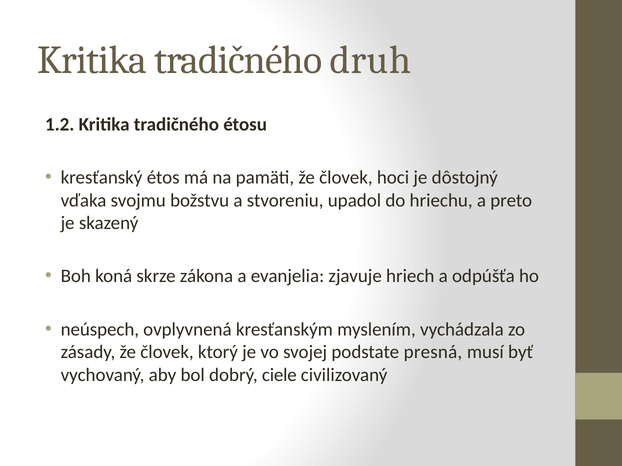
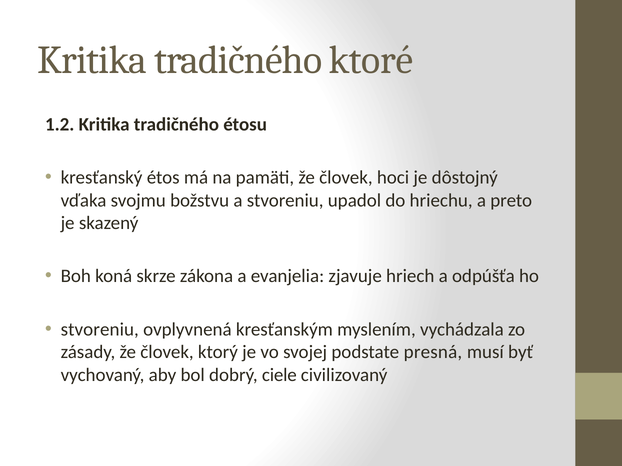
druh: druh -> ktoré (371, 60)
neúspech: neúspech -> stvoreniu (100, 330)
